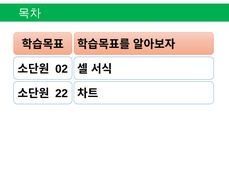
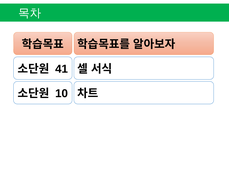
02: 02 -> 41 (62, 69)
22: 22 -> 10 (62, 93)
